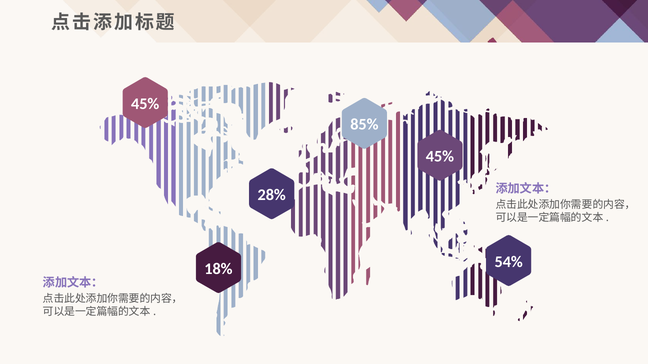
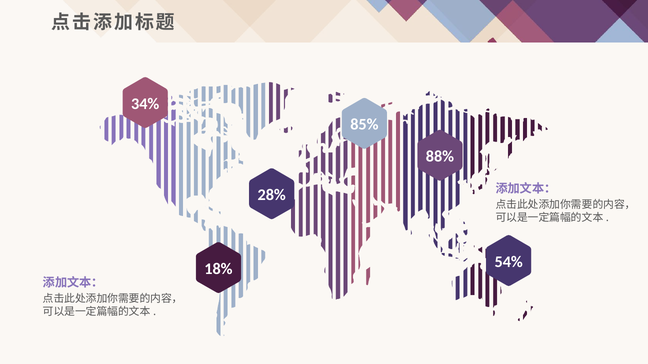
45%: 45% -> 34% (145, 104)
45%: 45% -> 88% (440, 157)
